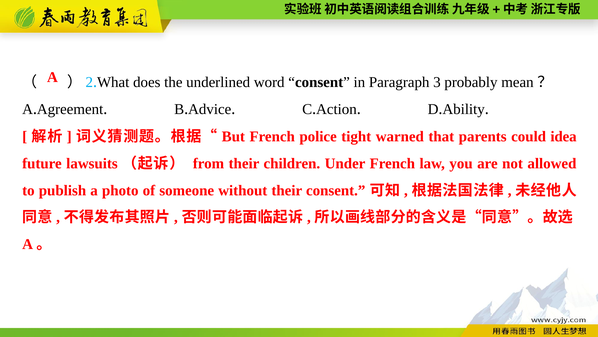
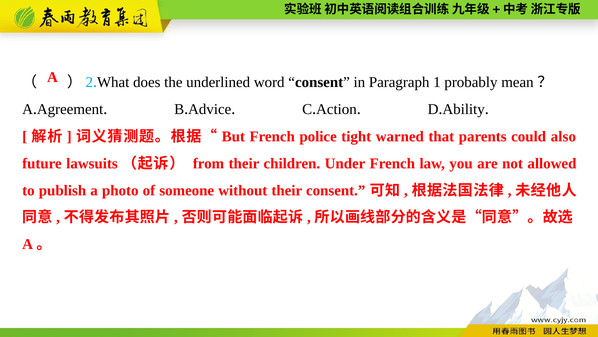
3: 3 -> 1 (437, 82)
idea: idea -> also (563, 136)
